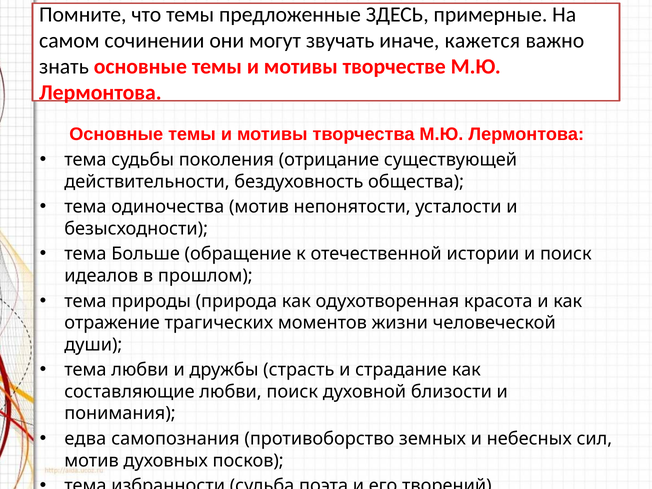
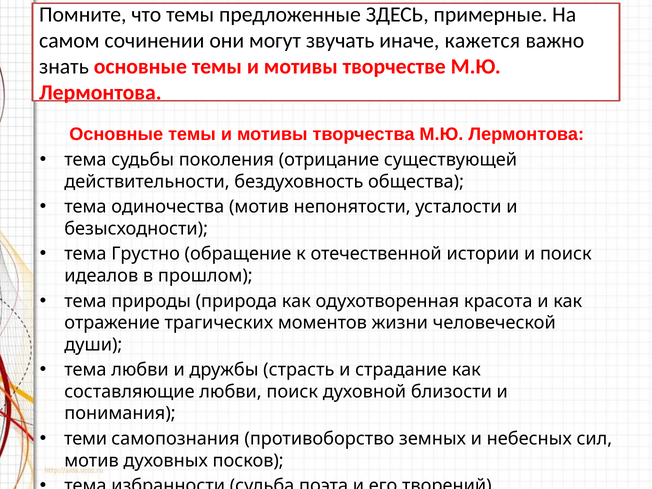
Больше: Больше -> Грустно (146, 254)
едва: едва -> теми (86, 439)
